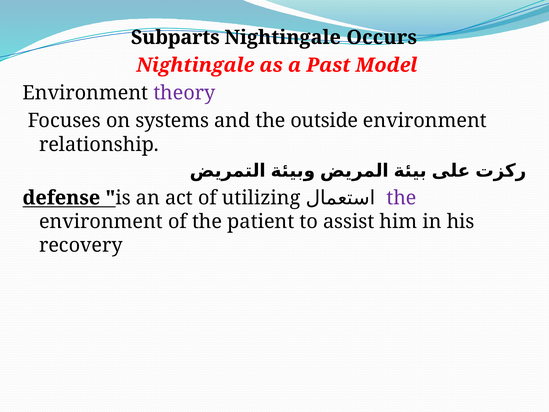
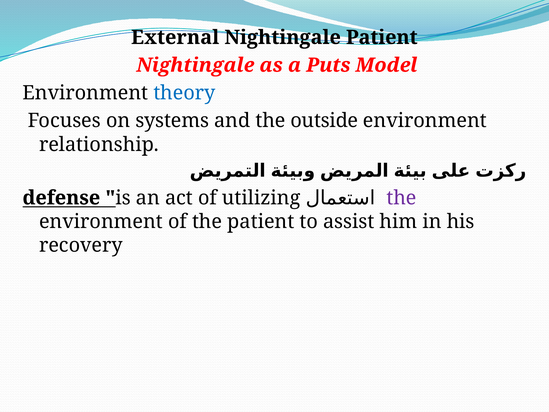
Subparts: Subparts -> External (175, 37)
Nightingale Occurs: Occurs -> Patient (382, 37)
Past: Past -> Puts (328, 65)
theory colour: purple -> blue (184, 93)
